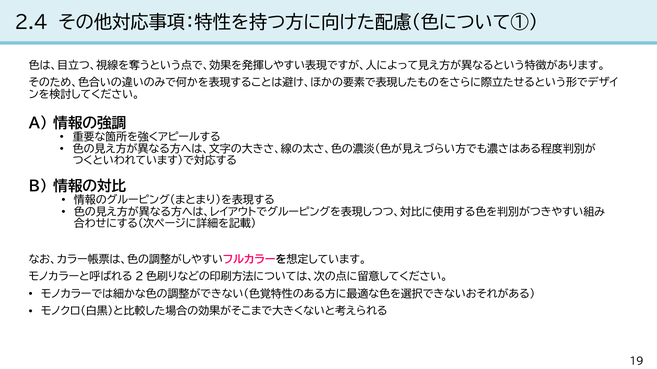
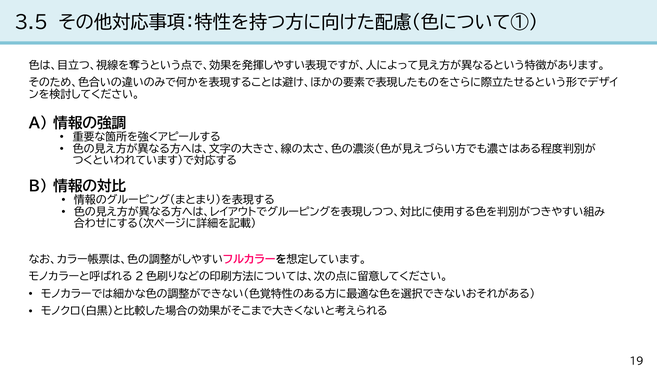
2.4: 2.4 -> 3.5 (31, 23)
